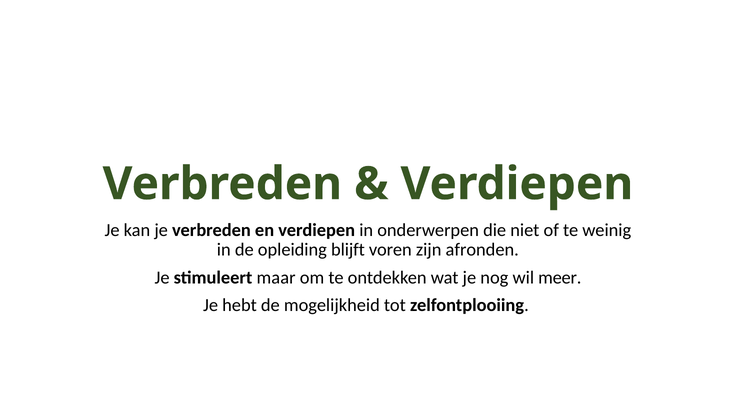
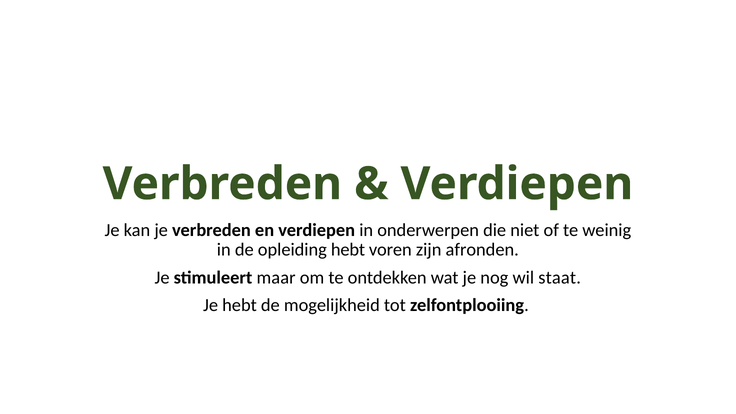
opleiding blijft: blijft -> hebt (348, 250)
meer: meer -> staat (560, 277)
